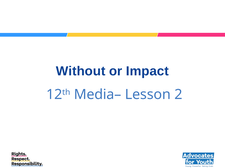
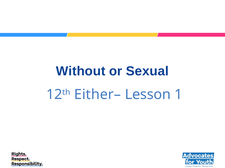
Impact: Impact -> Sexual (147, 71)
Media–: Media– -> Either– (98, 95)
2: 2 -> 1 (178, 95)
